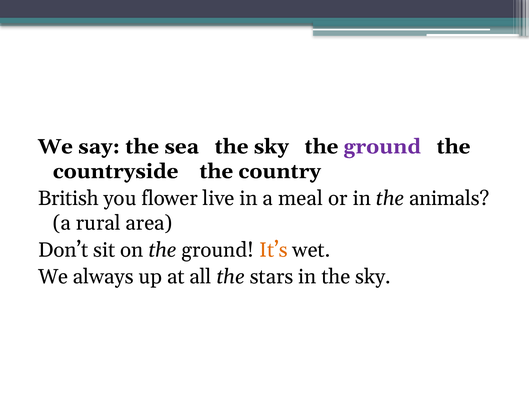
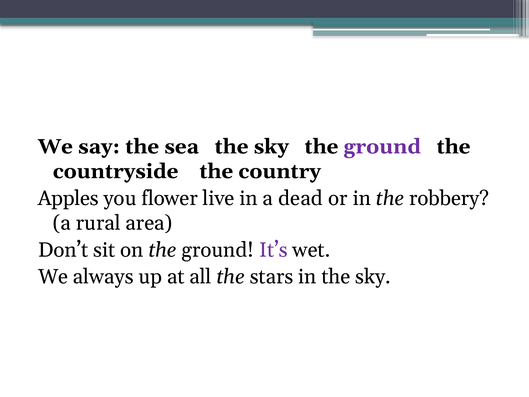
British: British -> Apples (68, 198)
meal: meal -> dead (300, 198)
animals: animals -> robbery (449, 198)
It’s colour: orange -> purple (273, 250)
